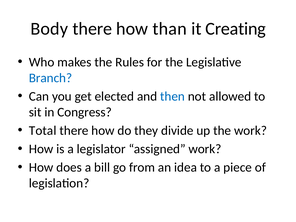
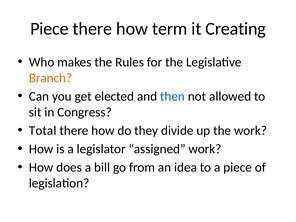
Body: Body -> Piece (49, 29)
than: than -> term (170, 29)
Branch colour: blue -> orange (51, 78)
